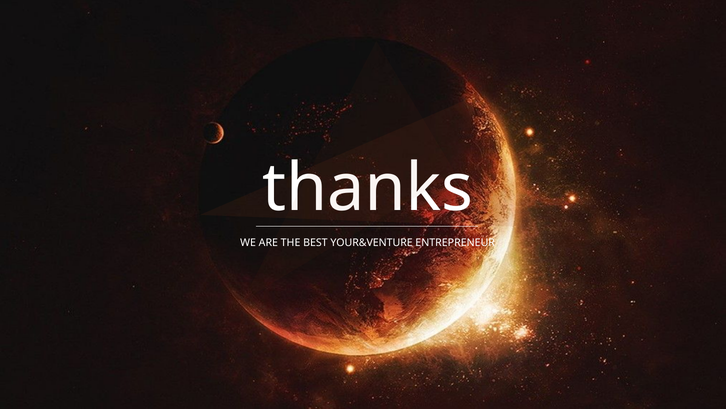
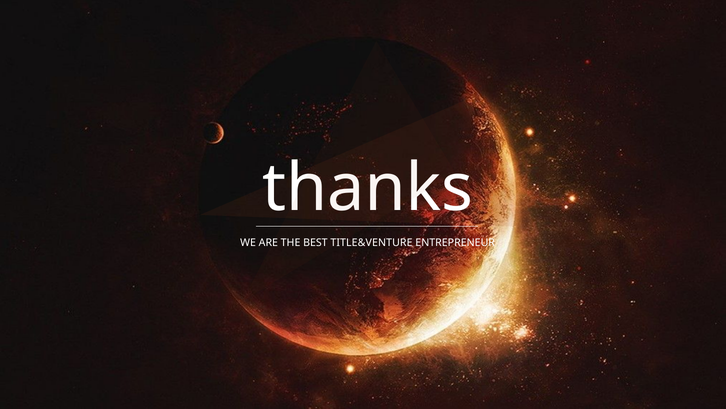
YOUR&VENTURE: YOUR&VENTURE -> TITLE&VENTURE (371, 243)
